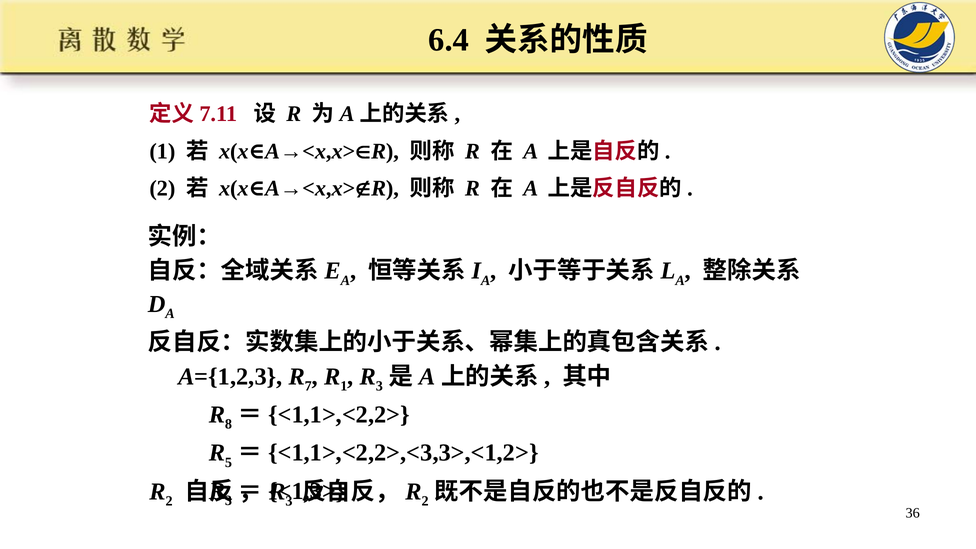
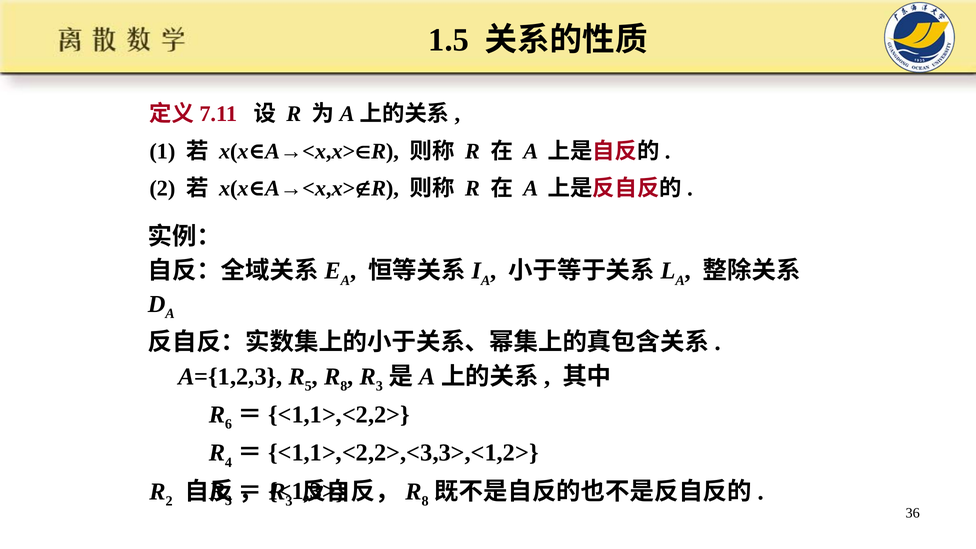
6.4: 6.4 -> 1.5 (449, 40)
7: 7 -> 5 (308, 386)
R 1: 1 -> 8 (344, 386)
8: 8 -> 6 (229, 424)
5: 5 -> 4 (229, 462)
2: 2 -> 8 (425, 501)
